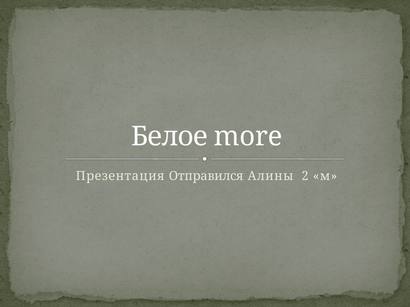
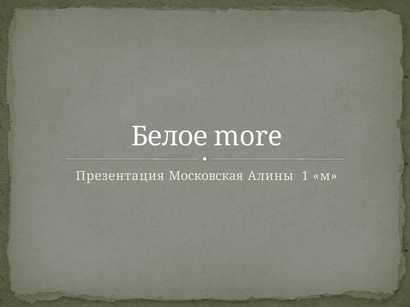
Отправился: Отправился -> Московская (206, 176)
2: 2 -> 1 (305, 176)
